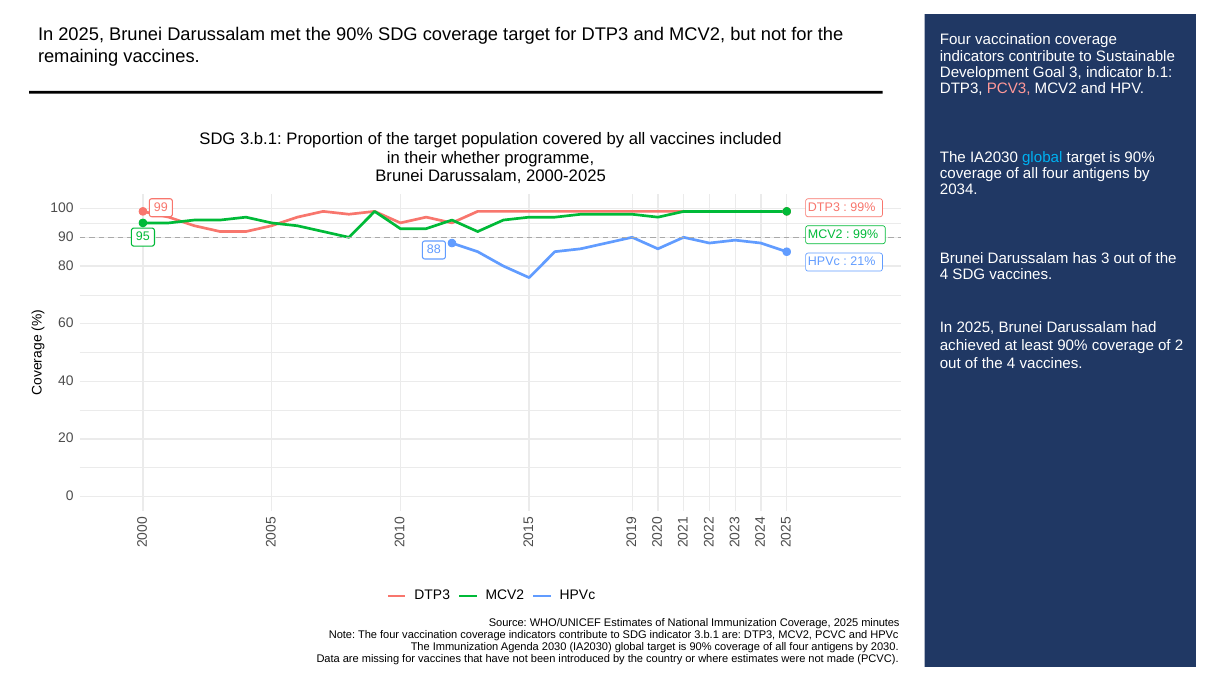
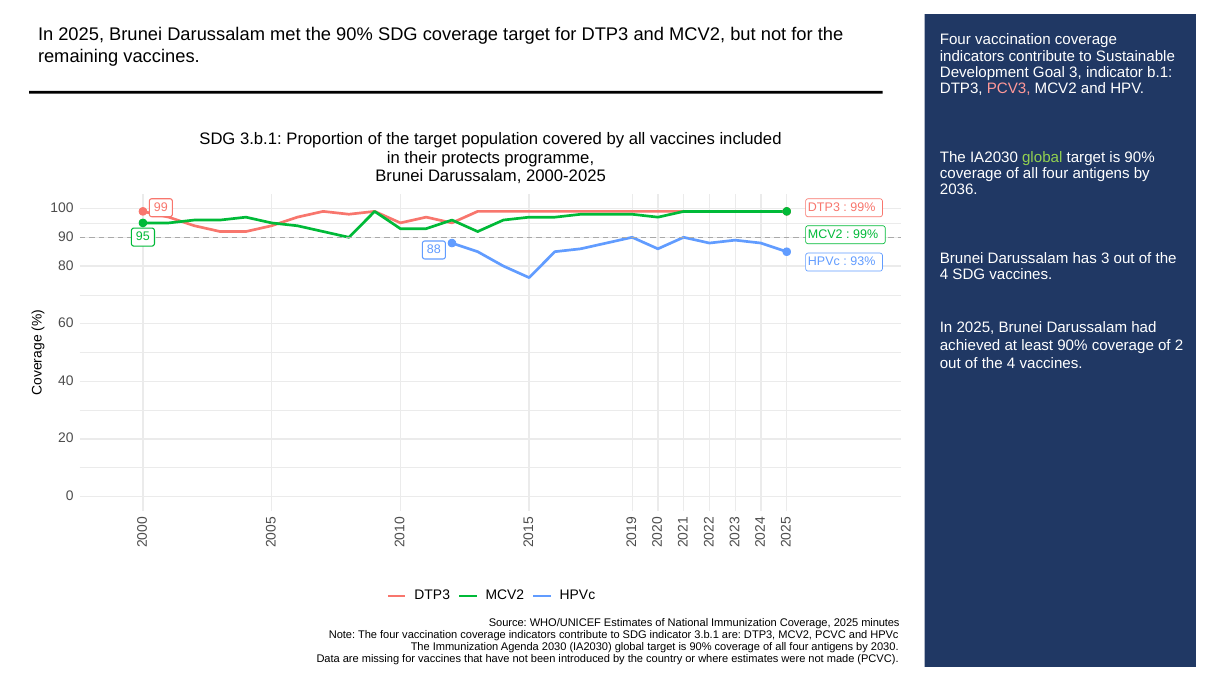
whether: whether -> protects (471, 158)
global colour: light blue -> light green (1042, 157)
2034: 2034 -> 2036 (959, 190)
21%: 21% -> 93% (863, 262)
